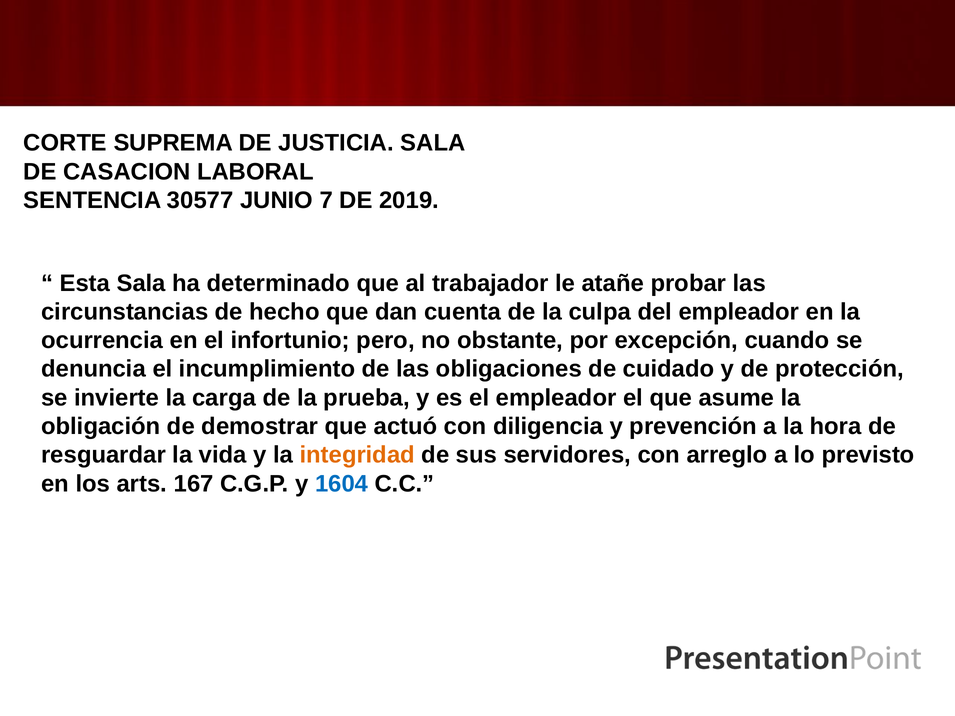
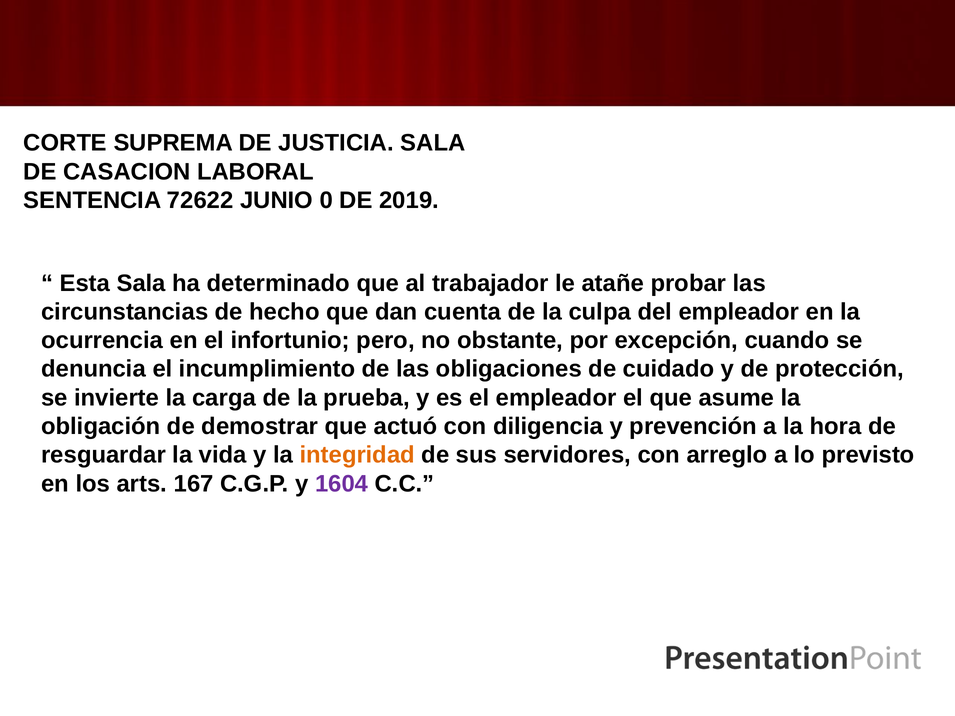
30577: 30577 -> 72622 (200, 200)
7: 7 -> 0 (326, 200)
1604 colour: blue -> purple (342, 484)
